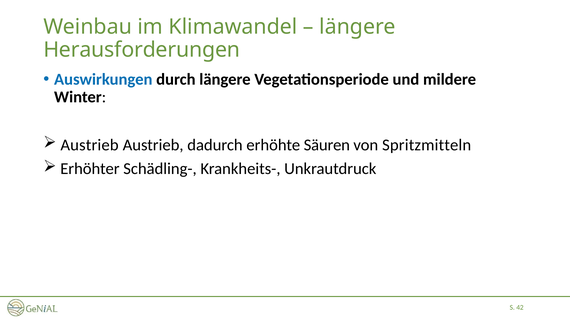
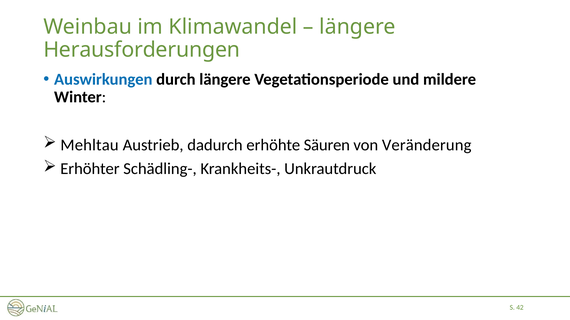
Austrieb: Austrieb -> Mehltau (90, 145)
Spritzmitteln: Spritzmitteln -> Veränderung (427, 145)
